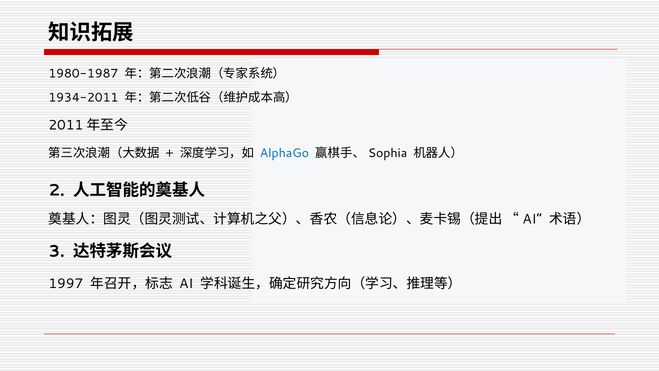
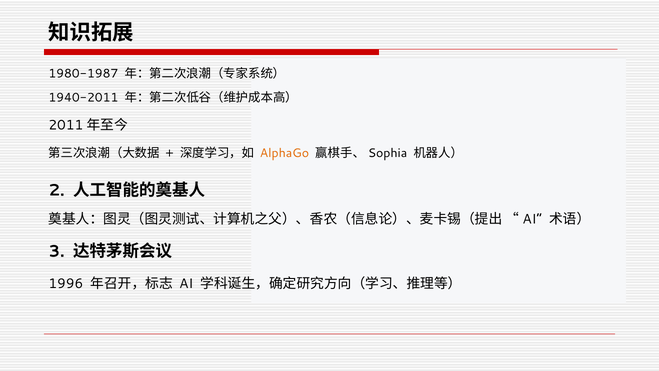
1934-2011: 1934-2011 -> 1940-2011 (83, 97)
AlphaGo colour: blue -> orange (284, 153)
1997: 1997 -> 1996 (66, 284)
